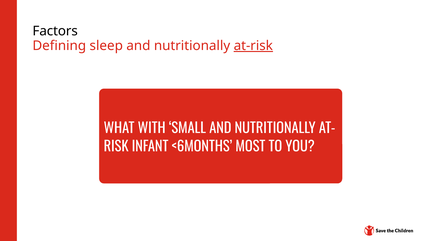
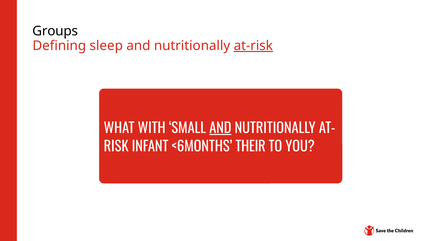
Factors: Factors -> Groups (55, 31)
AND underline: none -> present (220, 129)
MOST: MOST -> THEIR (251, 147)
